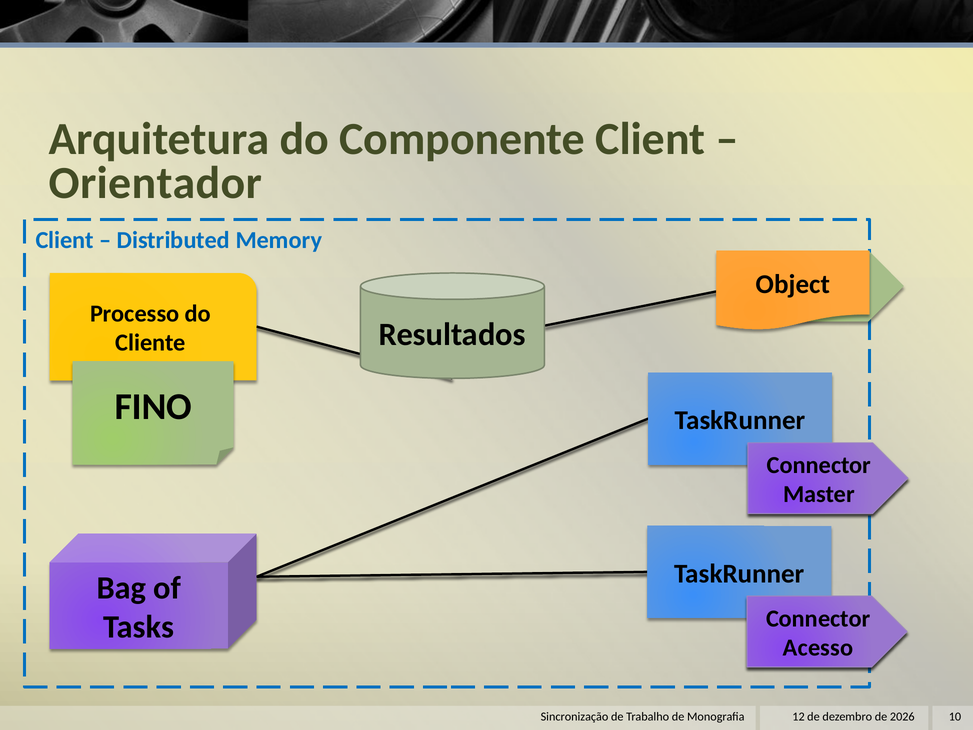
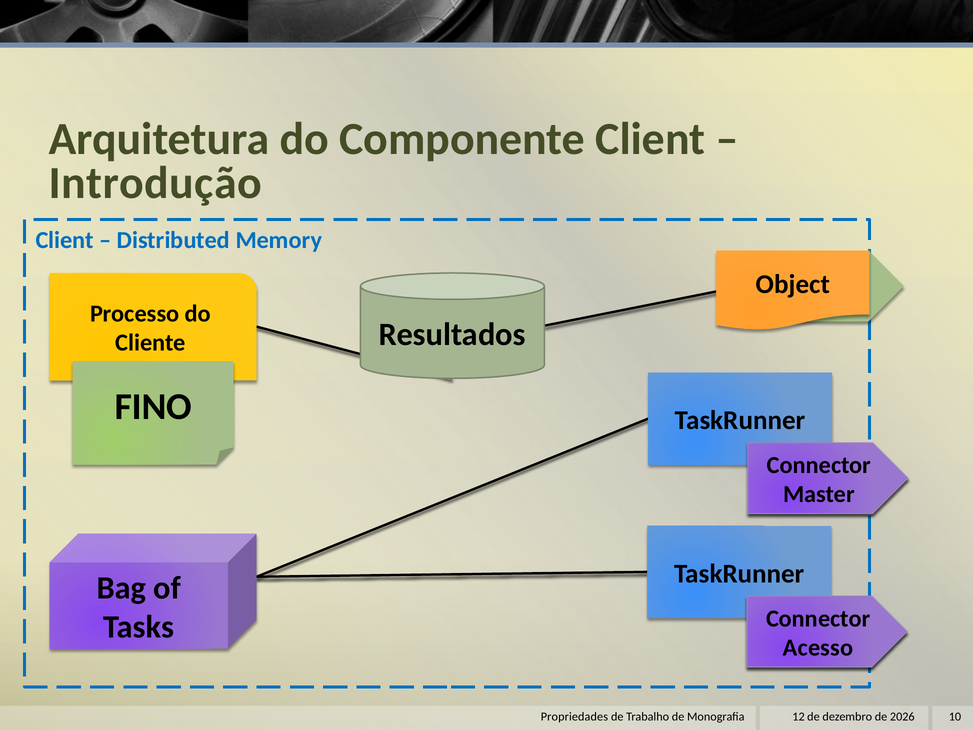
Orientador: Orientador -> Introdução (155, 183)
Sincronização: Sincronização -> Propriedades (574, 716)
